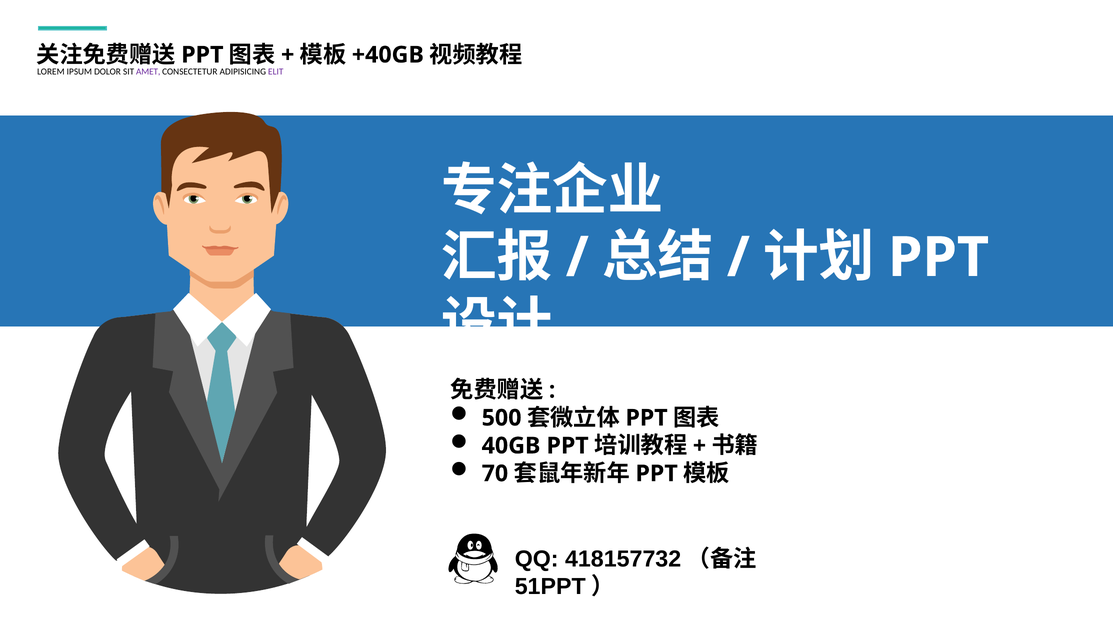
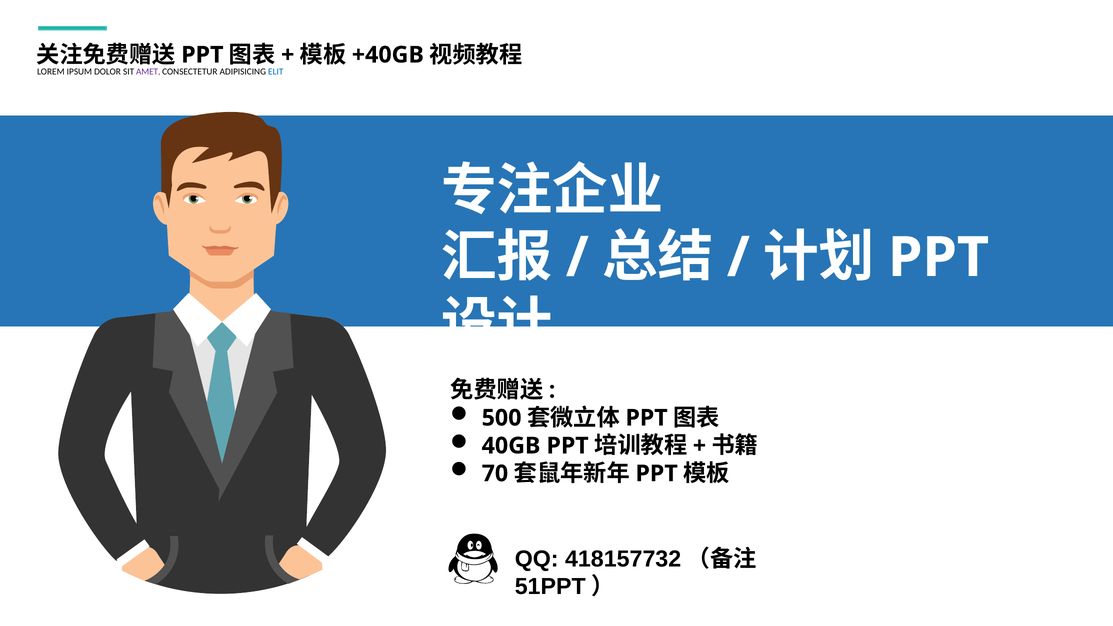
ELIT colour: purple -> blue (276, 72)
